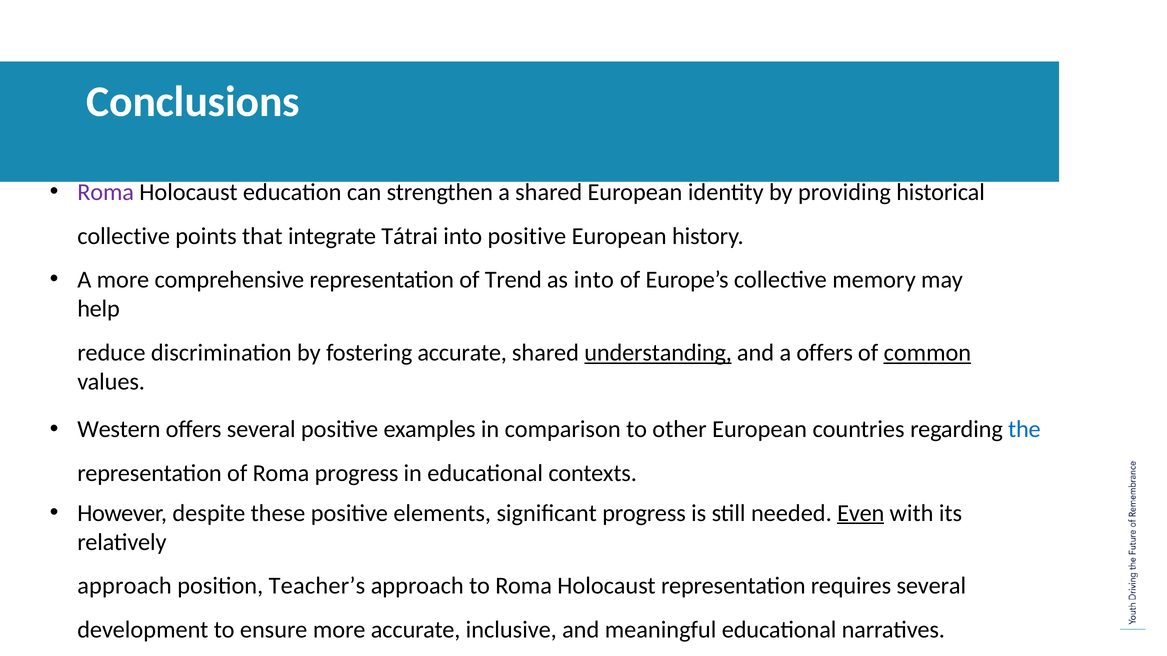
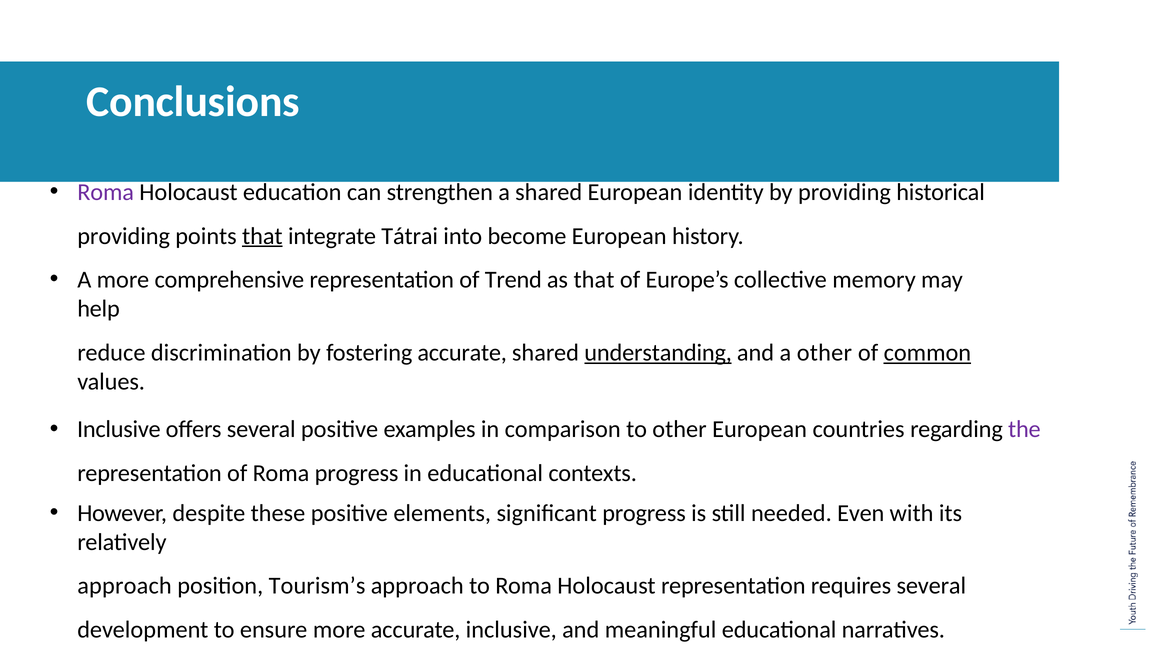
collective: collective -> providing (124, 236)
that underline: none -> present (262, 236)
into positive: positive -> become (527, 236)
as into: into -> that (594, 280)
a offers: offers -> other (824, 353)
Western: Western -> Inclusive (119, 430)
the colour: blue -> purple (1024, 430)
Even underline: present -> none (861, 513)
Teacher’s: Teacher’s -> Tourism’s (317, 586)
